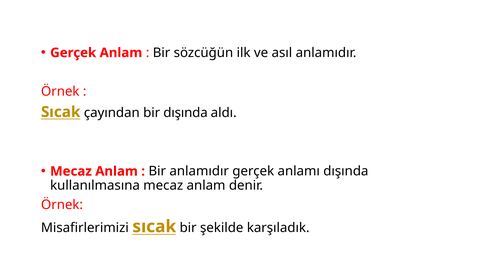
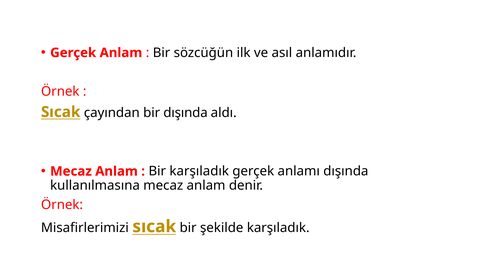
Bir anlamıdır: anlamıdır -> karşıladık (199, 171)
